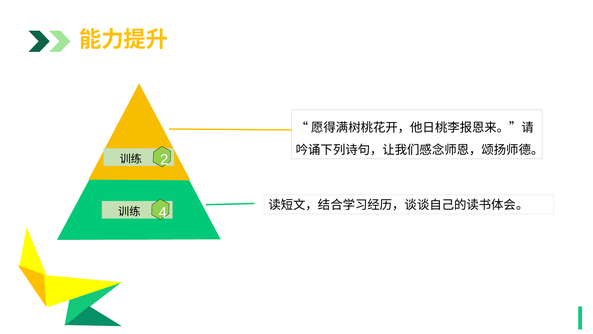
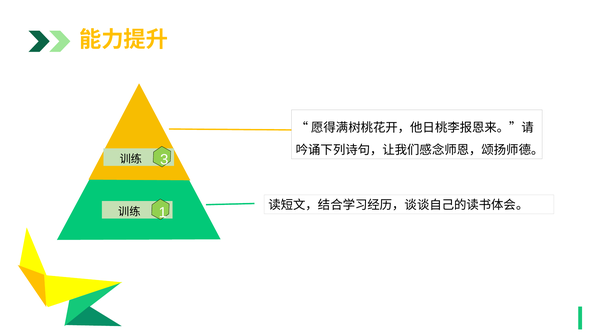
2: 2 -> 3 (164, 160)
4: 4 -> 1 (163, 212)
